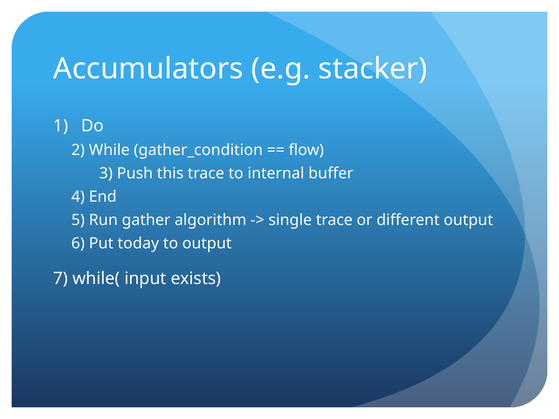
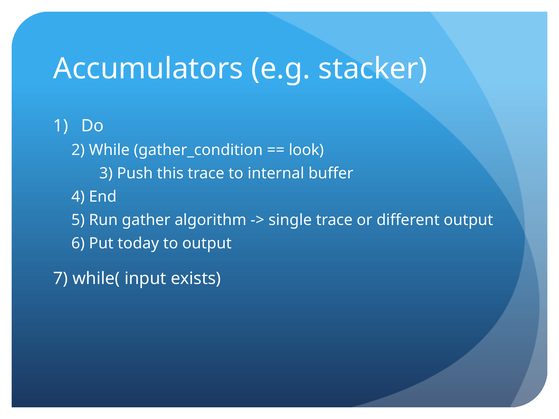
flow: flow -> look (306, 150)
